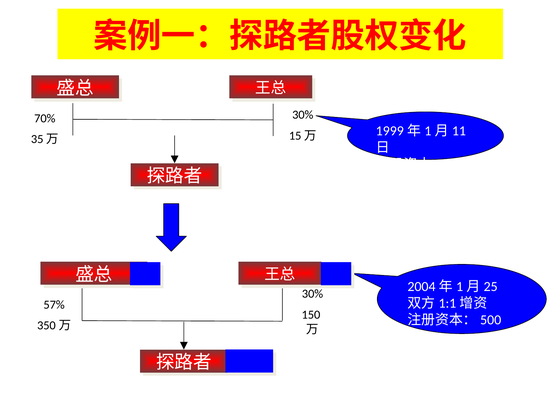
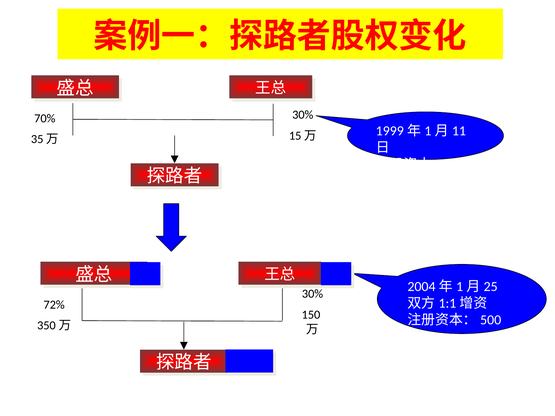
57%: 57% -> 72% (54, 305)
